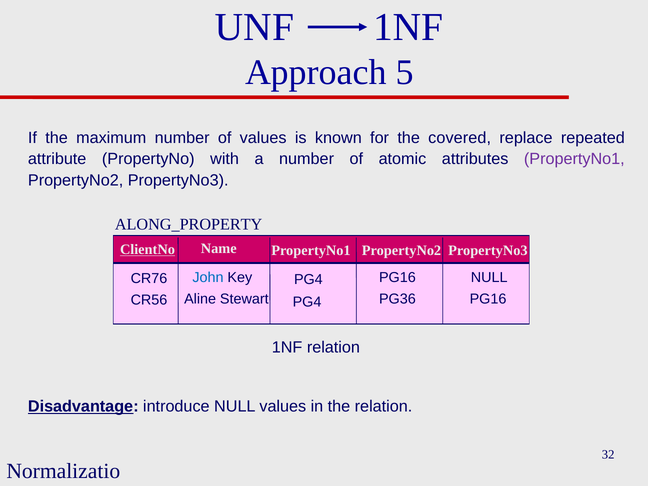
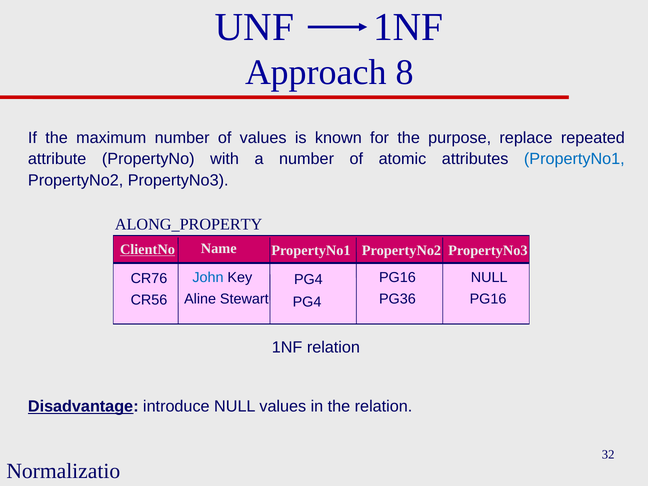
5: 5 -> 8 (405, 72)
covered: covered -> purpose (460, 138)
PropertyNo1 colour: purple -> blue (574, 159)
